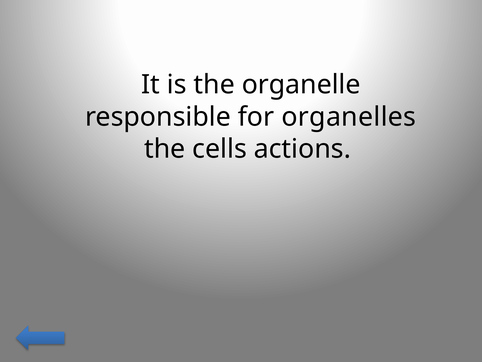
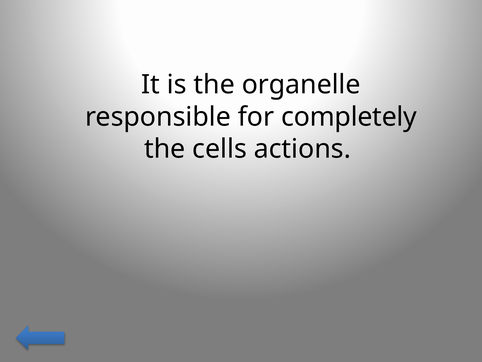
organelles: organelles -> completely (349, 117)
